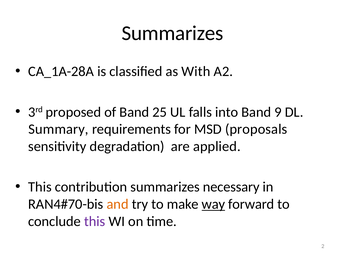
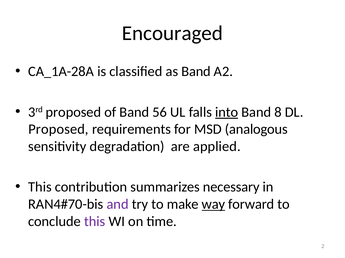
Summarizes: Summarizes -> Encouraged (172, 33)
as With: With -> Band (196, 72)
25: 25 -> 56 (160, 112)
into underline: none -> present (227, 112)
9: 9 -> 8 (278, 112)
Summary: Summary -> Proposed (58, 130)
proposals: proposals -> analogous (256, 130)
and colour: orange -> purple (118, 205)
